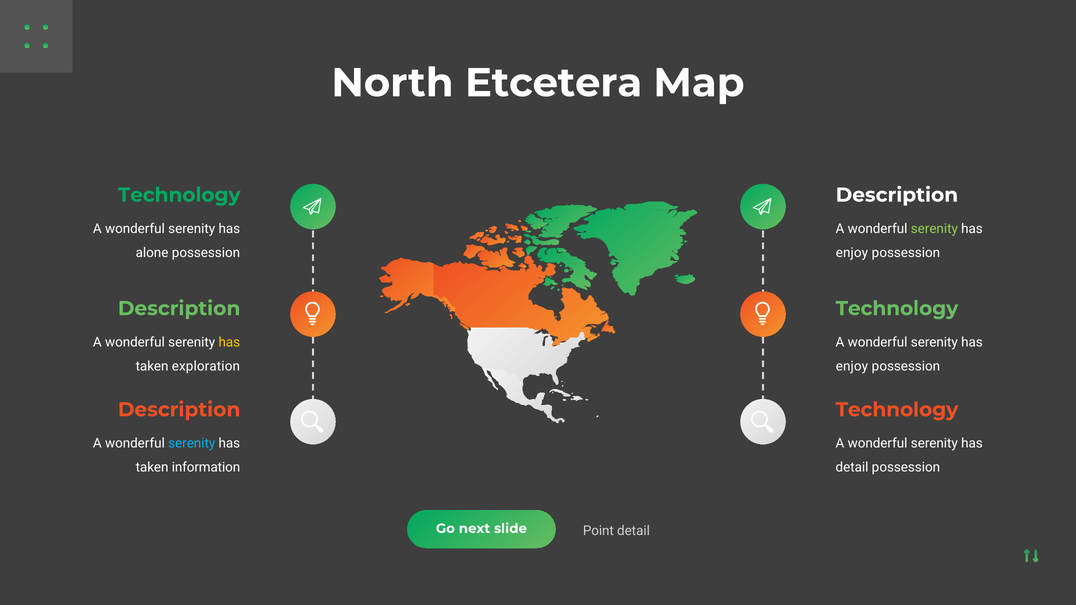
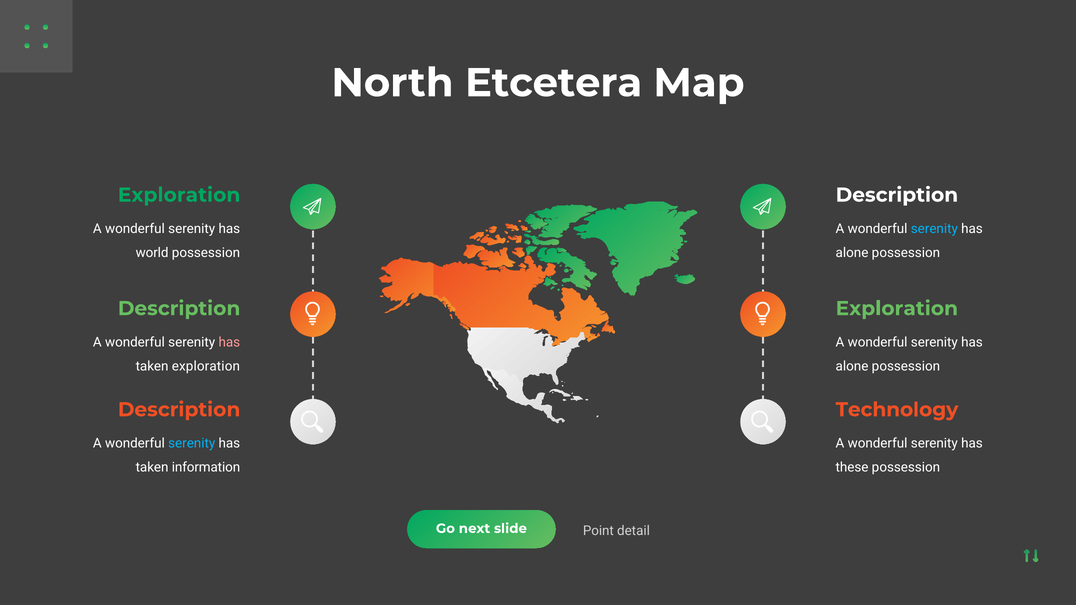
Technology: Technology -> Exploration (179, 195)
serenity colour: light green -> light blue (934, 229)
alone: alone -> world (152, 253)
enjoy: enjoy -> alone (852, 253)
Technology: Technology -> Exploration (897, 309)
has colour: yellow -> pink (229, 342)
enjoy: enjoy -> alone (852, 366)
detail: detail -> these (852, 468)
